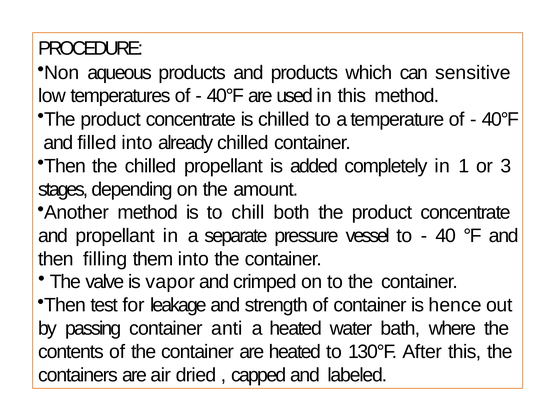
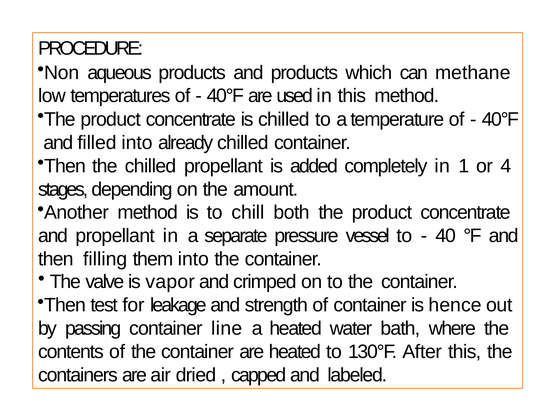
sensitive: sensitive -> methane (473, 73)
3: 3 -> 4 (506, 166)
anti: anti -> line (227, 328)
